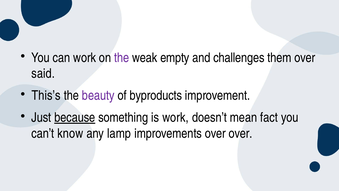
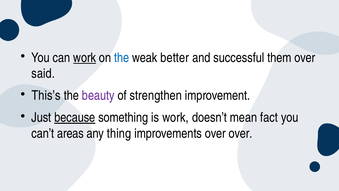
work underline: none -> present (85, 58)
the colour: purple -> blue (122, 58)
empty: empty -> better (175, 58)
challenges: challenges -> successful (239, 58)
byproducts: byproducts -> strengthen (156, 95)
know: know -> areas (70, 133)
lamp: lamp -> thing (119, 133)
